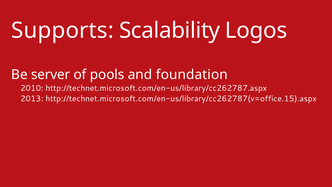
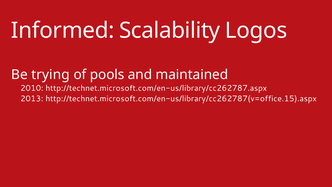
Supports: Supports -> Informed (63, 30)
server: server -> trying (51, 75)
foundation: foundation -> maintained (192, 75)
